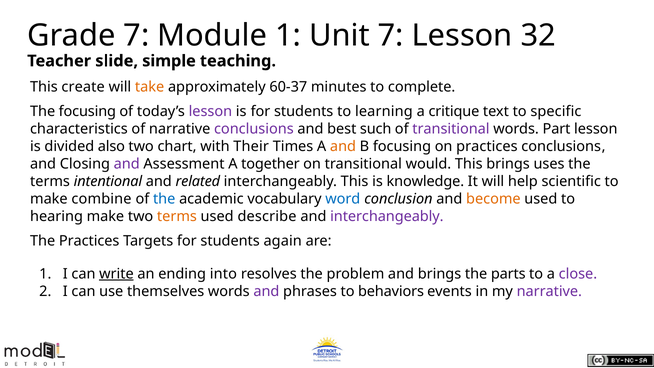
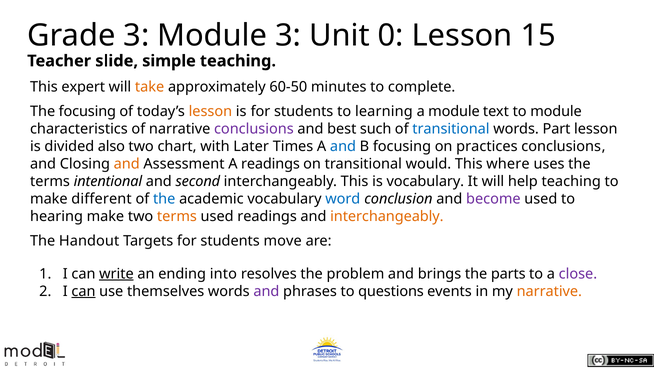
Grade 7: 7 -> 3 (136, 35)
Module 1: 1 -> 3 (288, 35)
Unit 7: 7 -> 0 (391, 35)
32: 32 -> 15 (538, 35)
create: create -> expert (83, 87)
60-37: 60-37 -> 60-50 (288, 87)
lesson colour: purple -> orange (210, 112)
a critique: critique -> module (454, 112)
to specific: specific -> module (556, 112)
transitional colour: purple -> blue (451, 129)
Their: Their -> Later (251, 147)
and colour: orange -> blue (343, 147)
and colour: purple -> orange (127, 164)
A together: together -> readings (270, 164)
This brings: brings -> where (508, 164)
related: related -> second (198, 181)
is knowledge: knowledge -> vocabulary (425, 181)
help scientific: scientific -> teaching (571, 181)
combine: combine -> different (102, 199)
become colour: orange -> purple (493, 199)
used describe: describe -> readings (267, 216)
interchangeably colour: purple -> orange (387, 216)
The Practices: Practices -> Handout (89, 241)
again: again -> move (283, 241)
can underline: none -> present (83, 291)
behaviors: behaviors -> questions (391, 291)
narrative colour: purple -> orange (549, 291)
